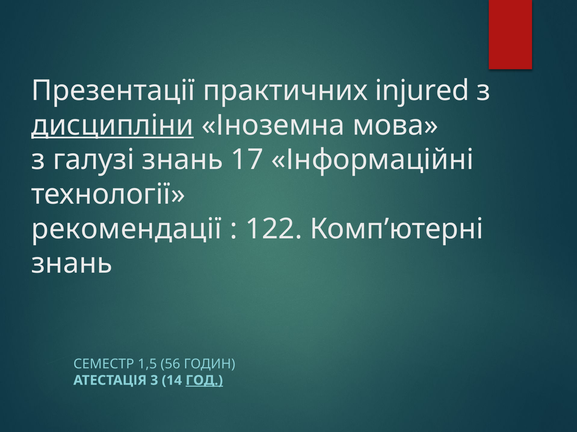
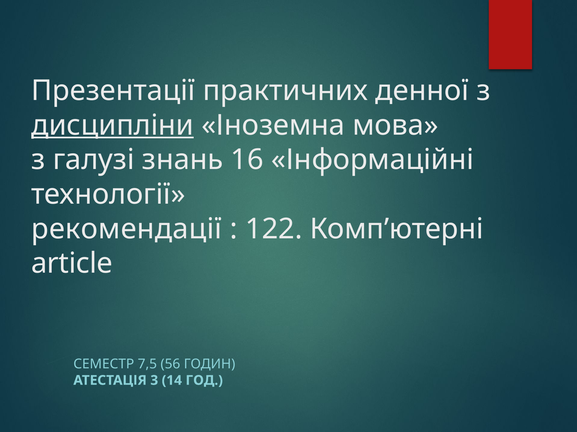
injured: injured -> денної (422, 91)
17: 17 -> 16 (247, 160)
знань: знань -> article (72, 264)
1,5: 1,5 -> 7,5 (147, 365)
ГОД underline: present -> none (204, 381)
